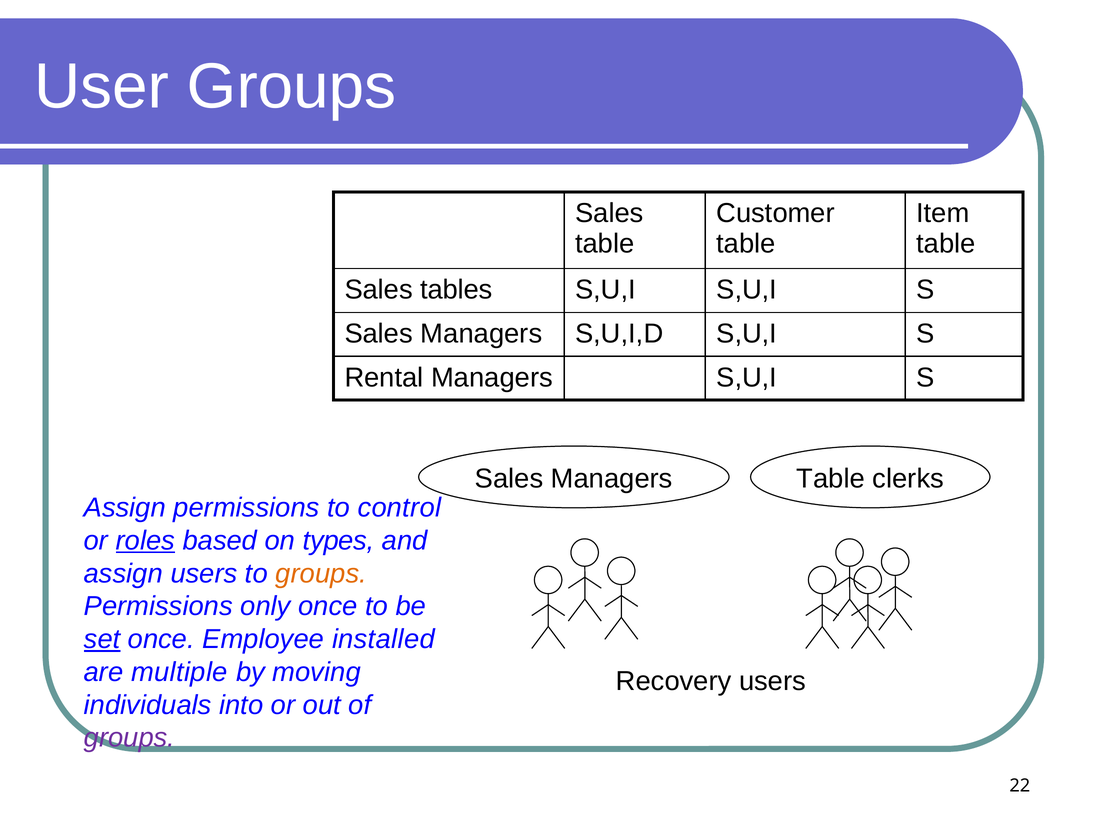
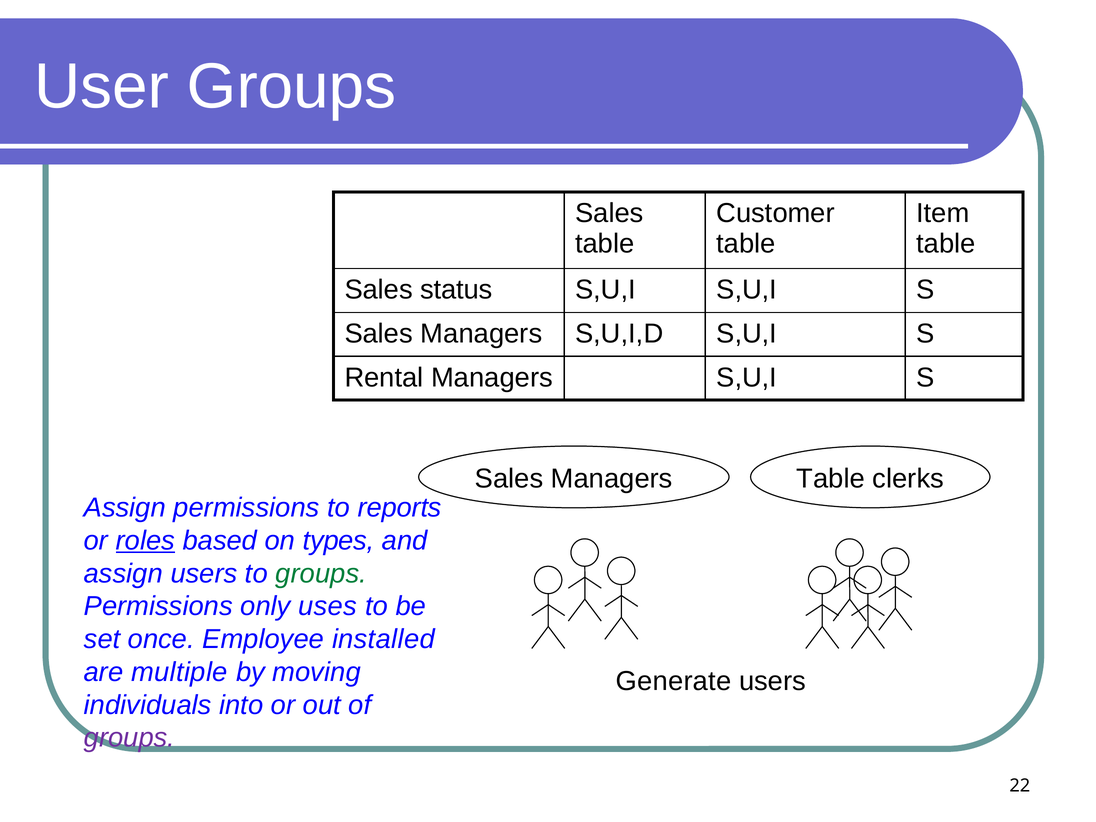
tables: tables -> status (456, 290)
control: control -> reports (400, 508)
groups colour: orange -> green (321, 574)
only once: once -> uses (328, 606)
set underline: present -> none (102, 639)
Recovery: Recovery -> Generate (674, 681)
